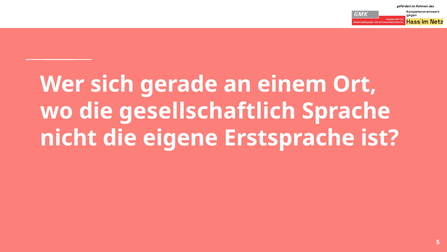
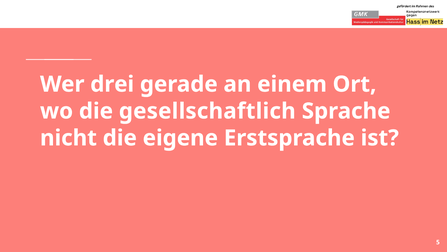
sich: sich -> drei (112, 84)
